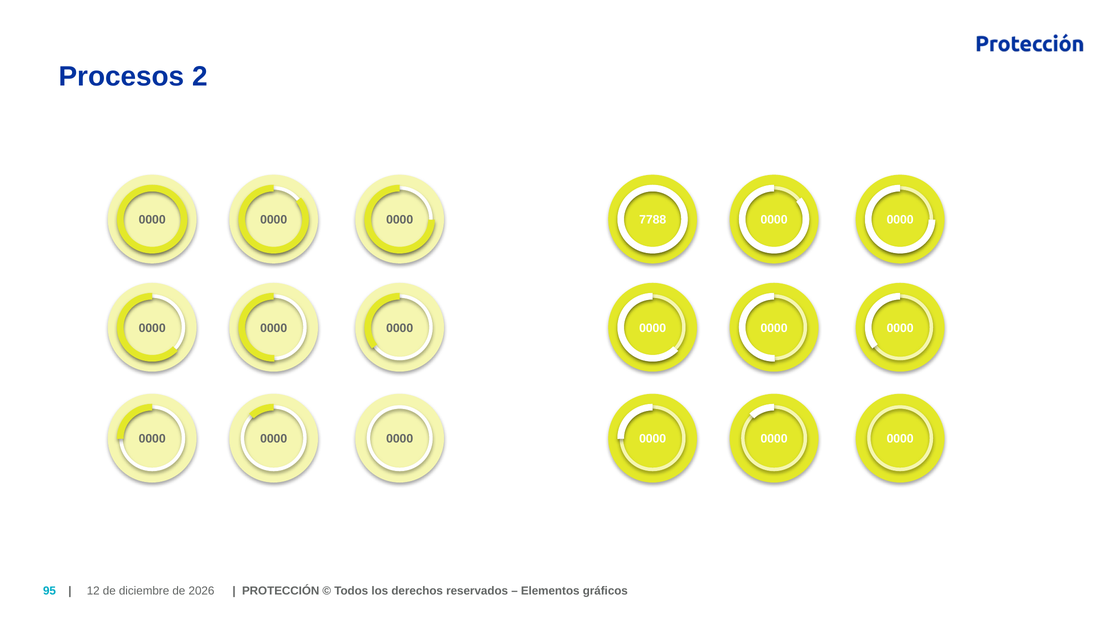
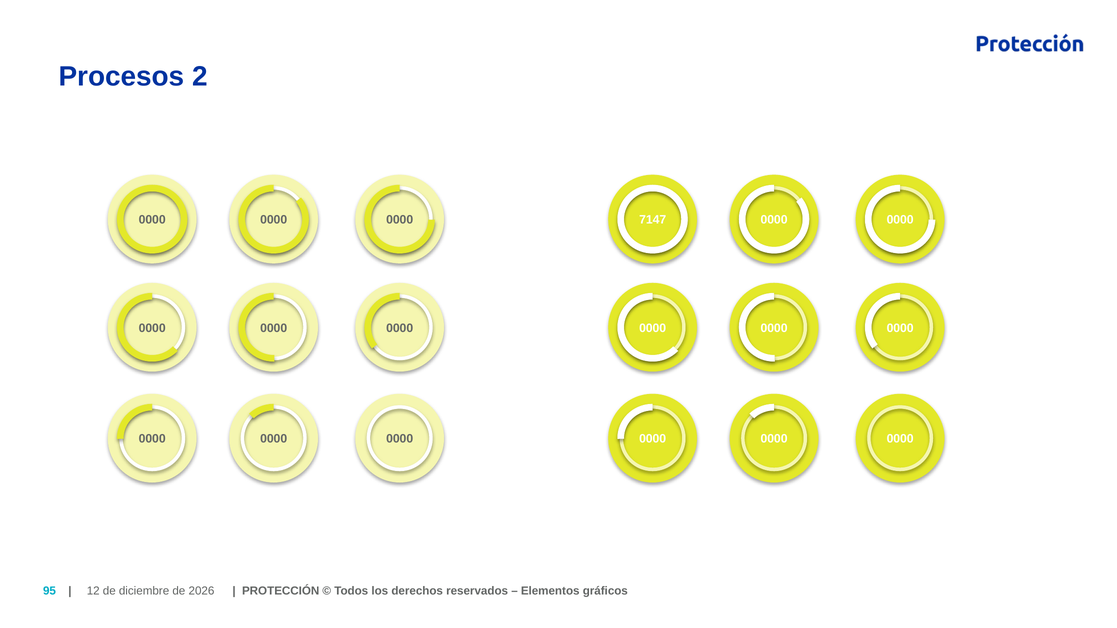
7788: 7788 -> 7147 (653, 220)
